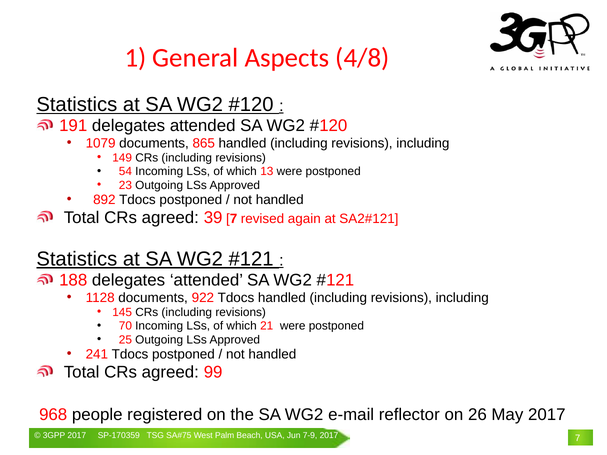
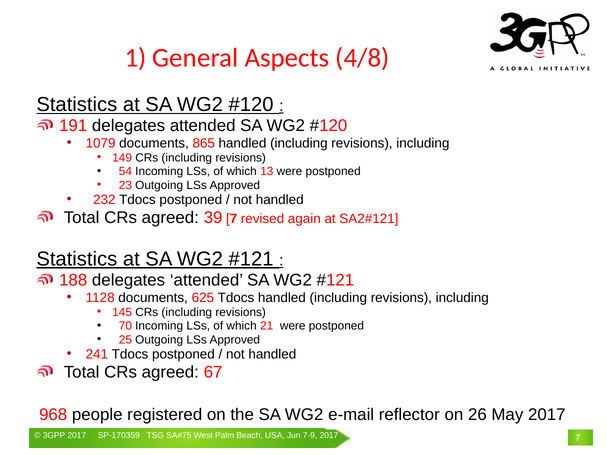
892: 892 -> 232 (104, 200)
922: 922 -> 625 (203, 298)
99: 99 -> 67 (213, 372)
